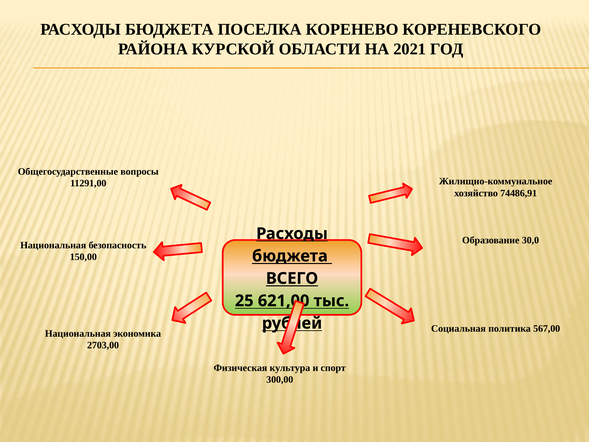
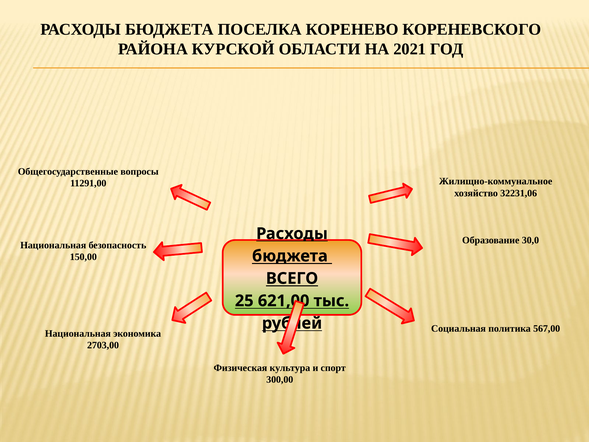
74486,91: 74486,91 -> 32231,06 (519, 193)
